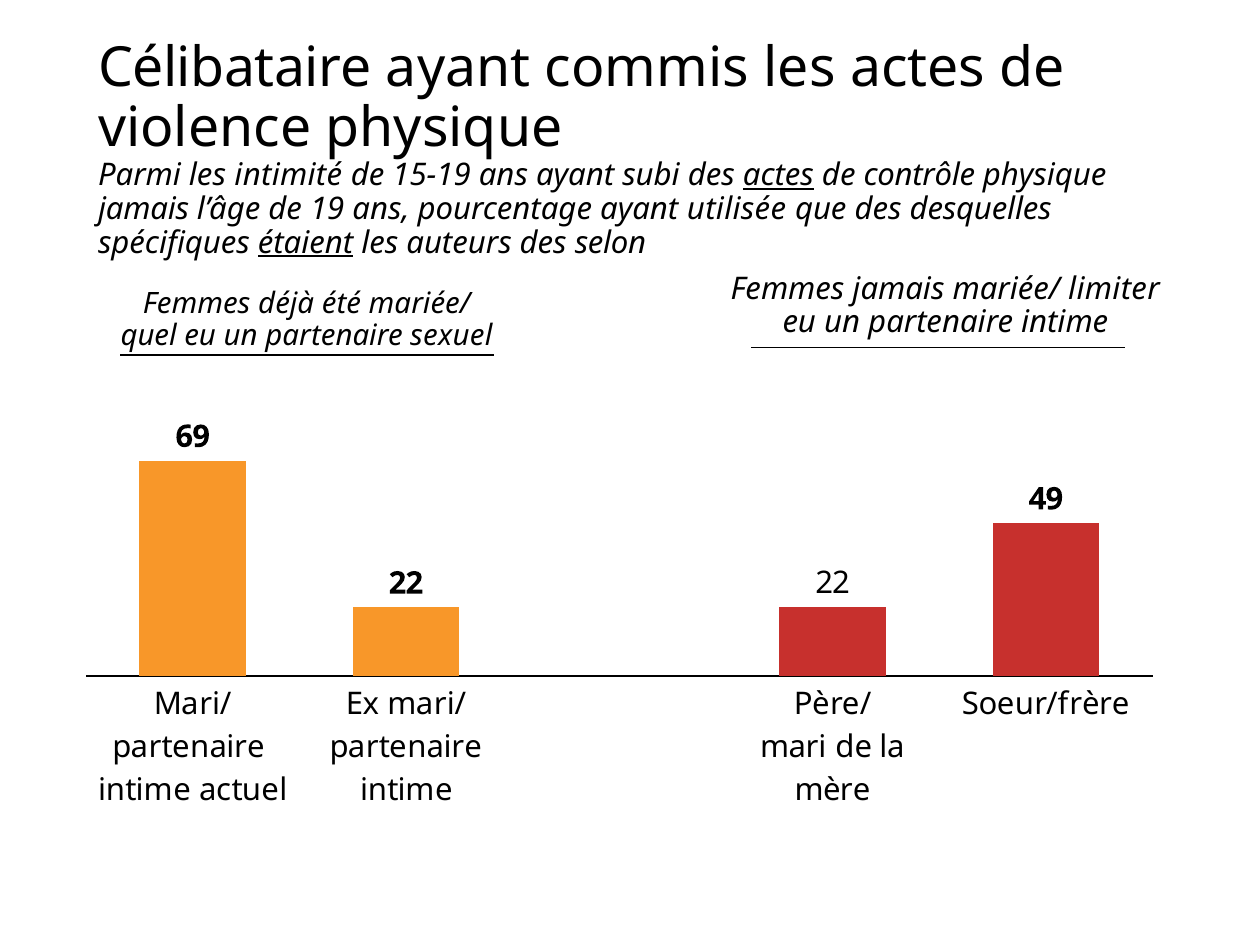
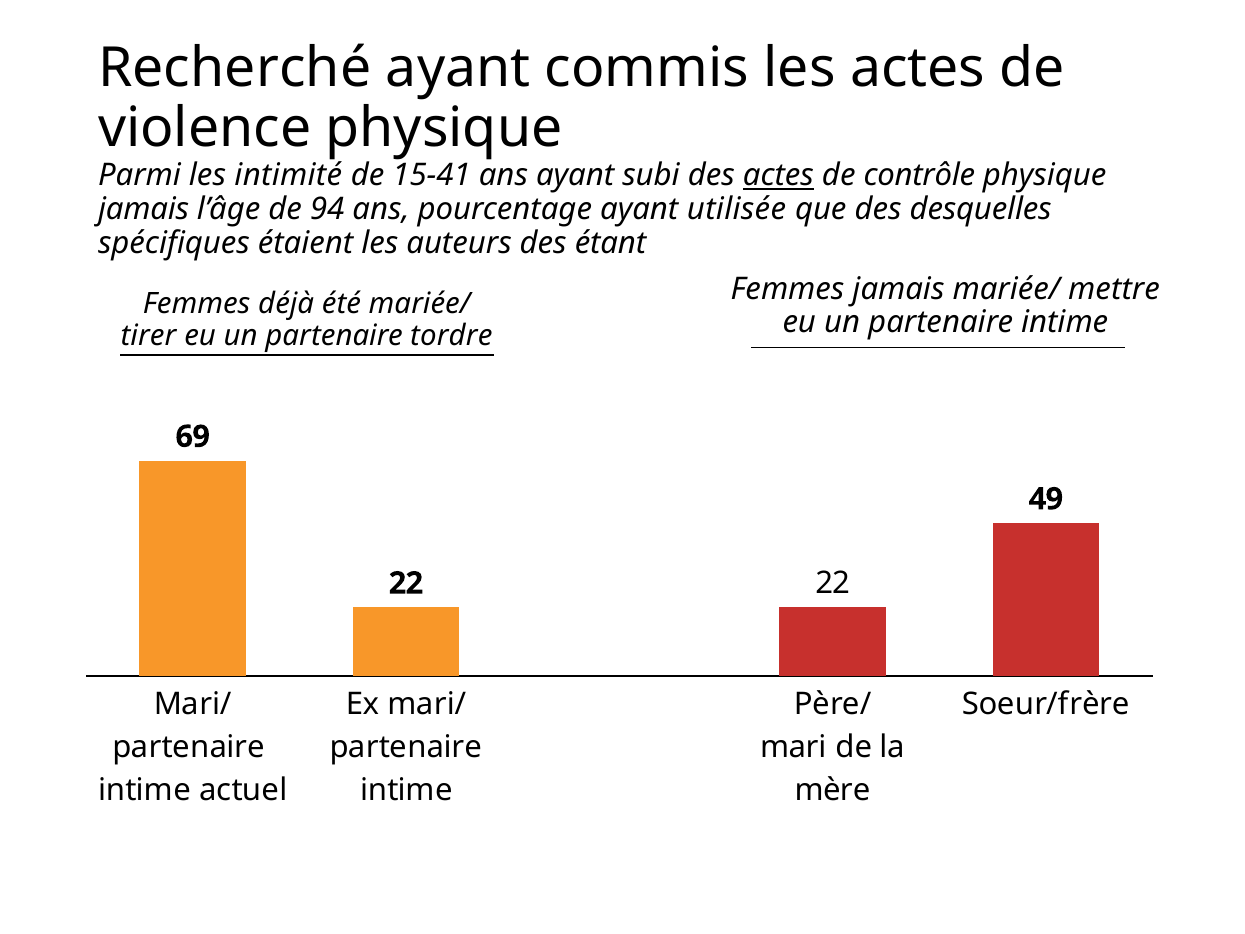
Célibataire: Célibataire -> Recherché (235, 68)
15-19: 15-19 -> 15-41 (432, 176)
19: 19 -> 94 (327, 209)
étaient underline: present -> none (306, 243)
selon: selon -> étant (610, 243)
limiter: limiter -> mettre (1114, 289)
quel: quel -> tirer (149, 335)
sexuel: sexuel -> tordre (451, 335)
